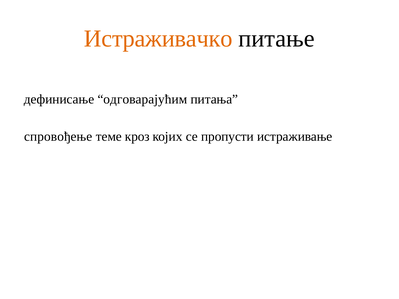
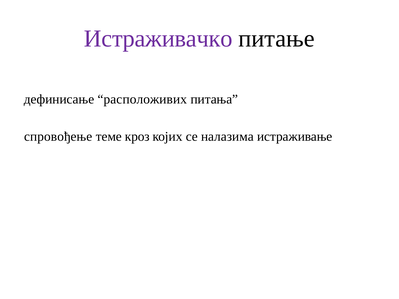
Истраживачко colour: orange -> purple (158, 39)
одговарајућим: одговарајућим -> расположивих (142, 99)
пропусти: пропусти -> налазима (227, 137)
